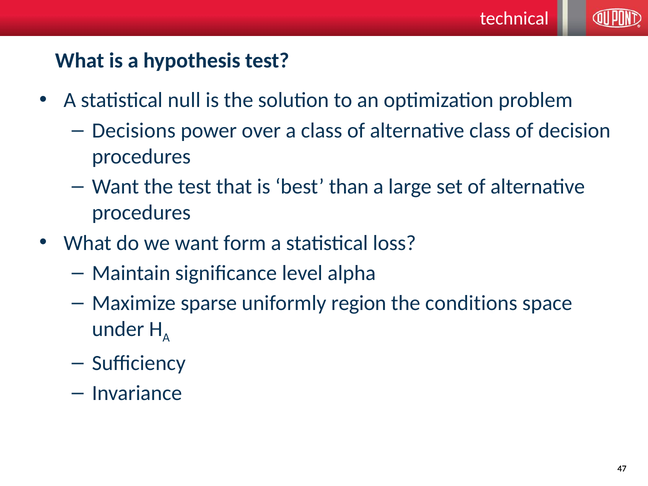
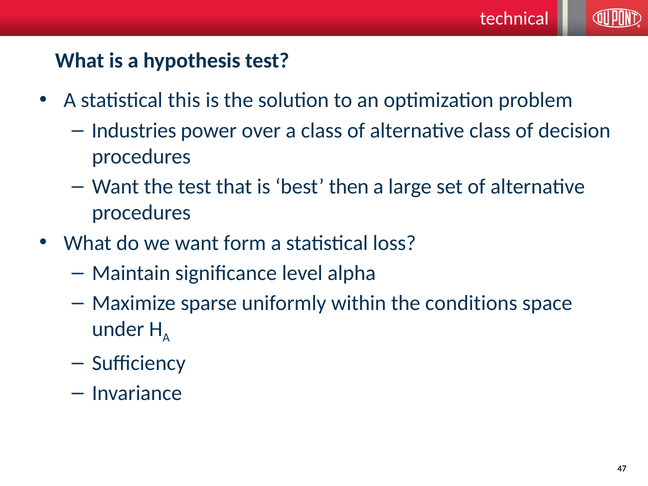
null: null -> this (184, 100)
Decisions: Decisions -> Industries (134, 131)
than: than -> then (349, 187)
region: region -> within (359, 303)
